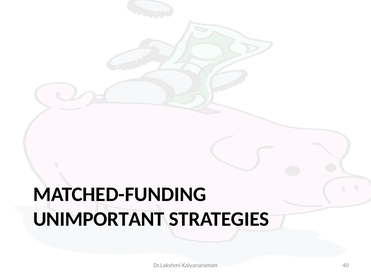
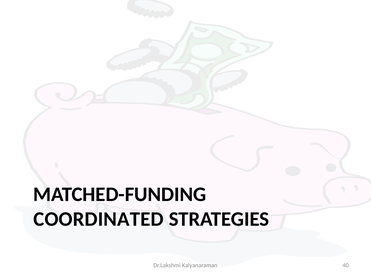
UNIMPORTANT: UNIMPORTANT -> COORDINATED (98, 219)
